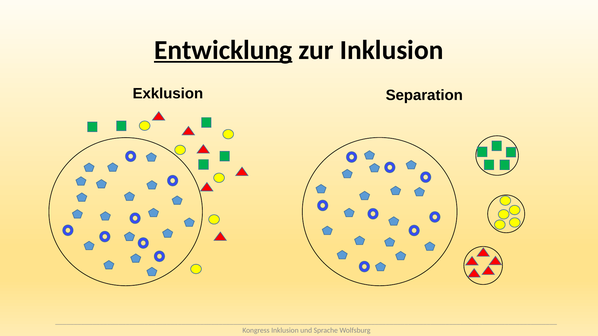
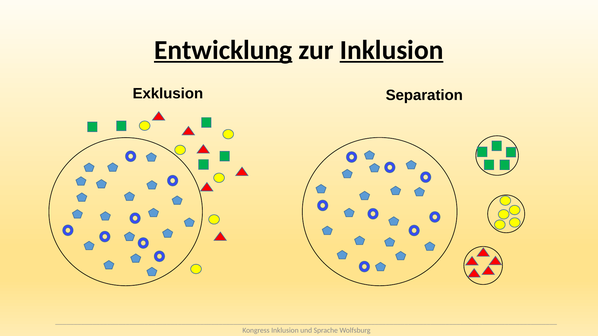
Inklusion underline: none -> present (392, 50)
